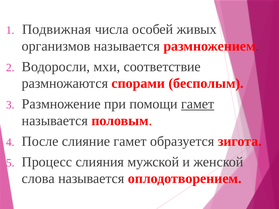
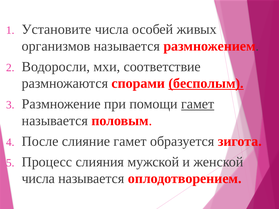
Подвижная: Подвижная -> Установите (57, 29)
бесполым underline: none -> present (206, 83)
слова: слова -> числа (38, 179)
